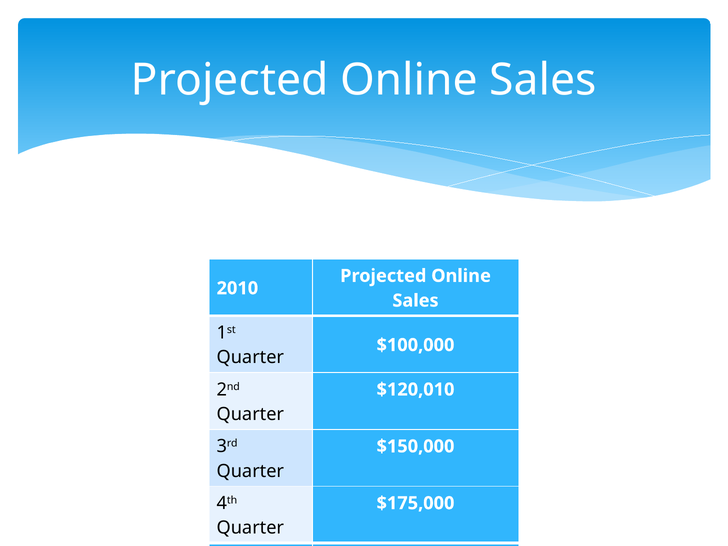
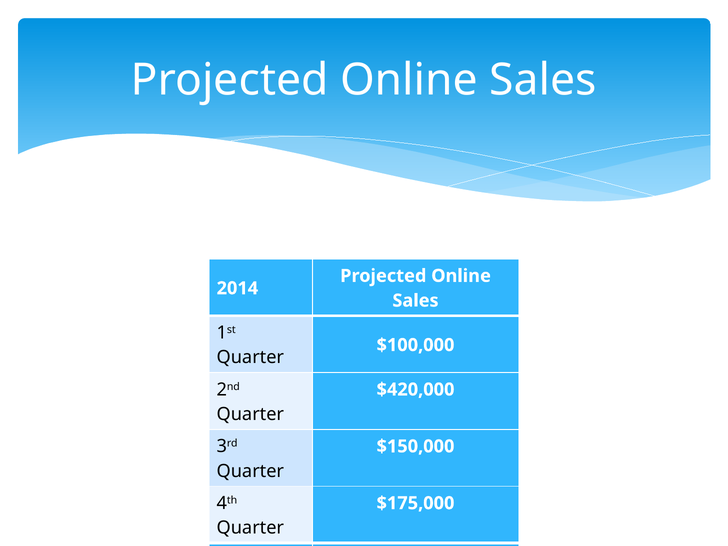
2010: 2010 -> 2014 (237, 288)
$120,010: $120,010 -> $420,000 (416, 390)
